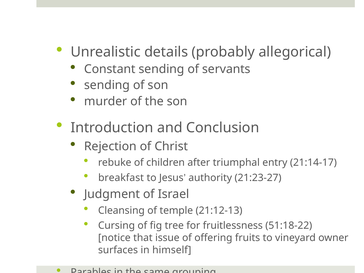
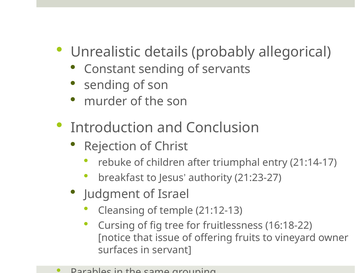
51:18-22: 51:18-22 -> 16:18-22 (289, 226)
himself: himself -> servant (172, 250)
